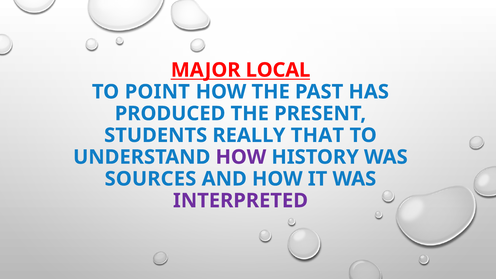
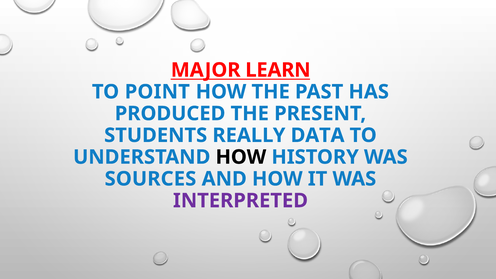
LOCAL: LOCAL -> LEARN (278, 70)
THAT: THAT -> DATA (318, 135)
HOW colour: purple -> black (241, 157)
